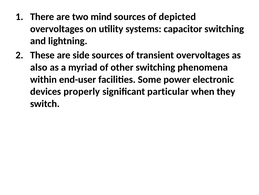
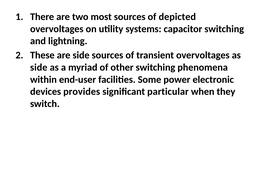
mind: mind -> most (101, 17)
also: also -> side (39, 67)
properly: properly -> provides (82, 91)
